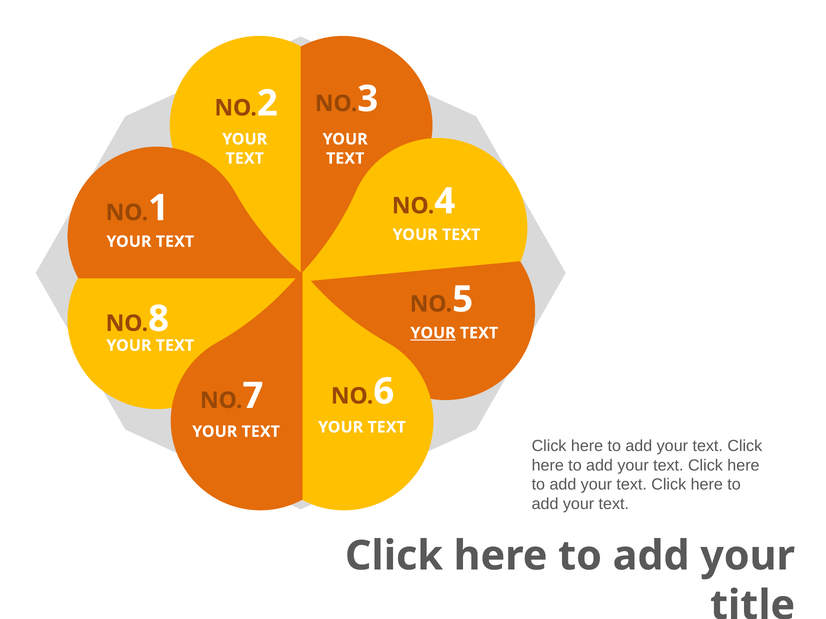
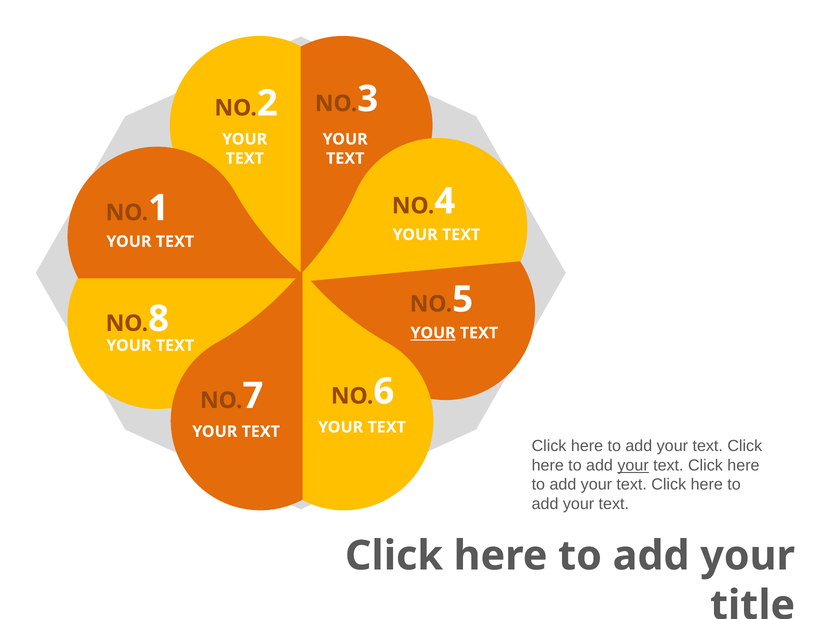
your underline: none -> present (633, 466)
